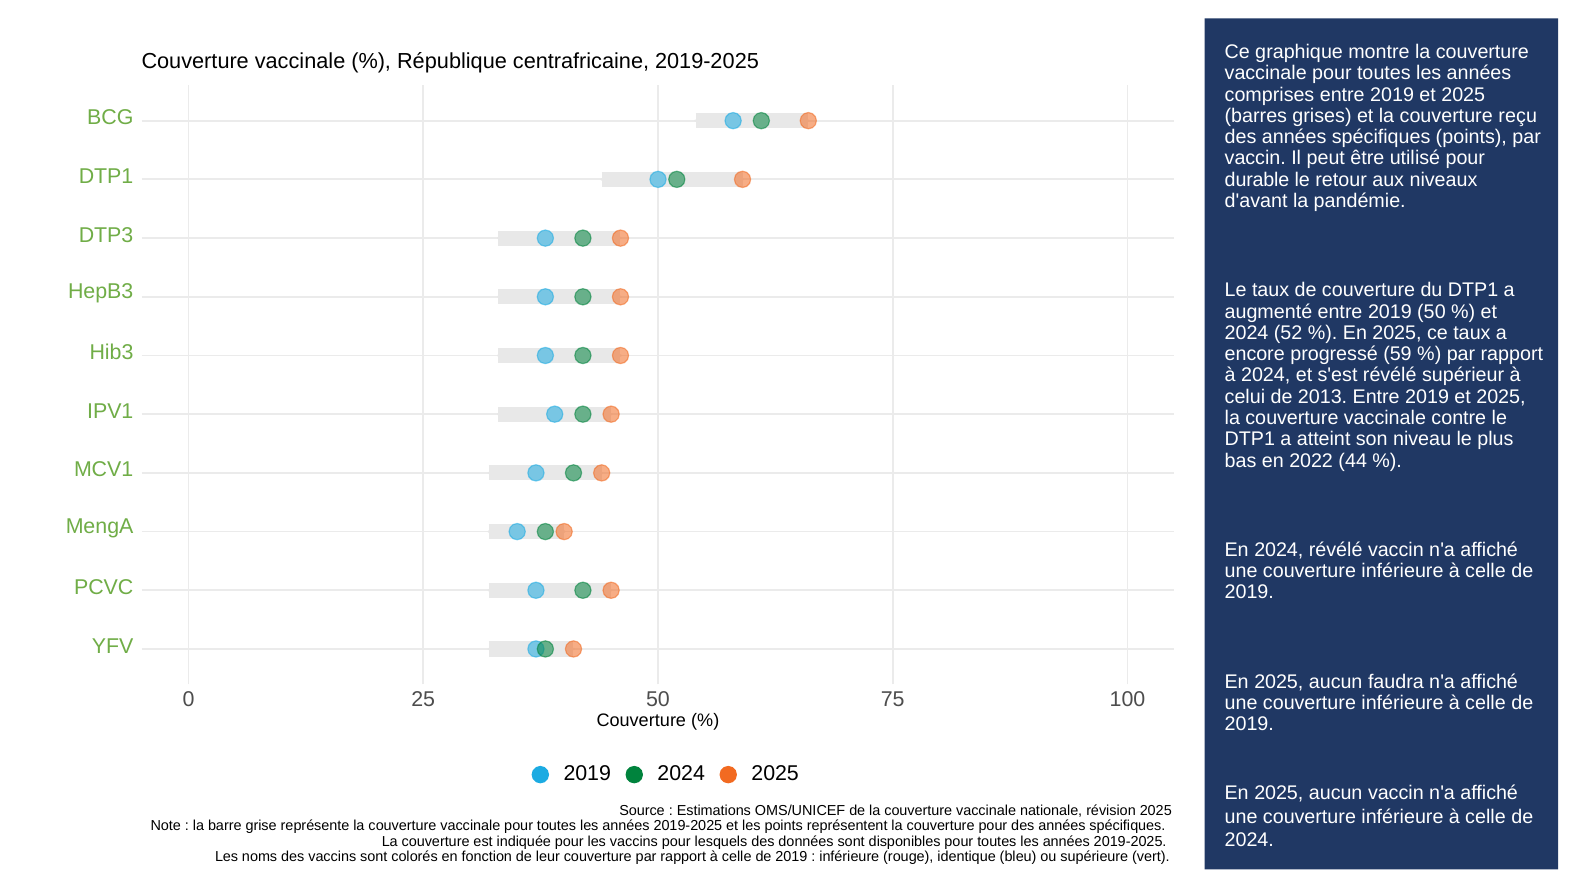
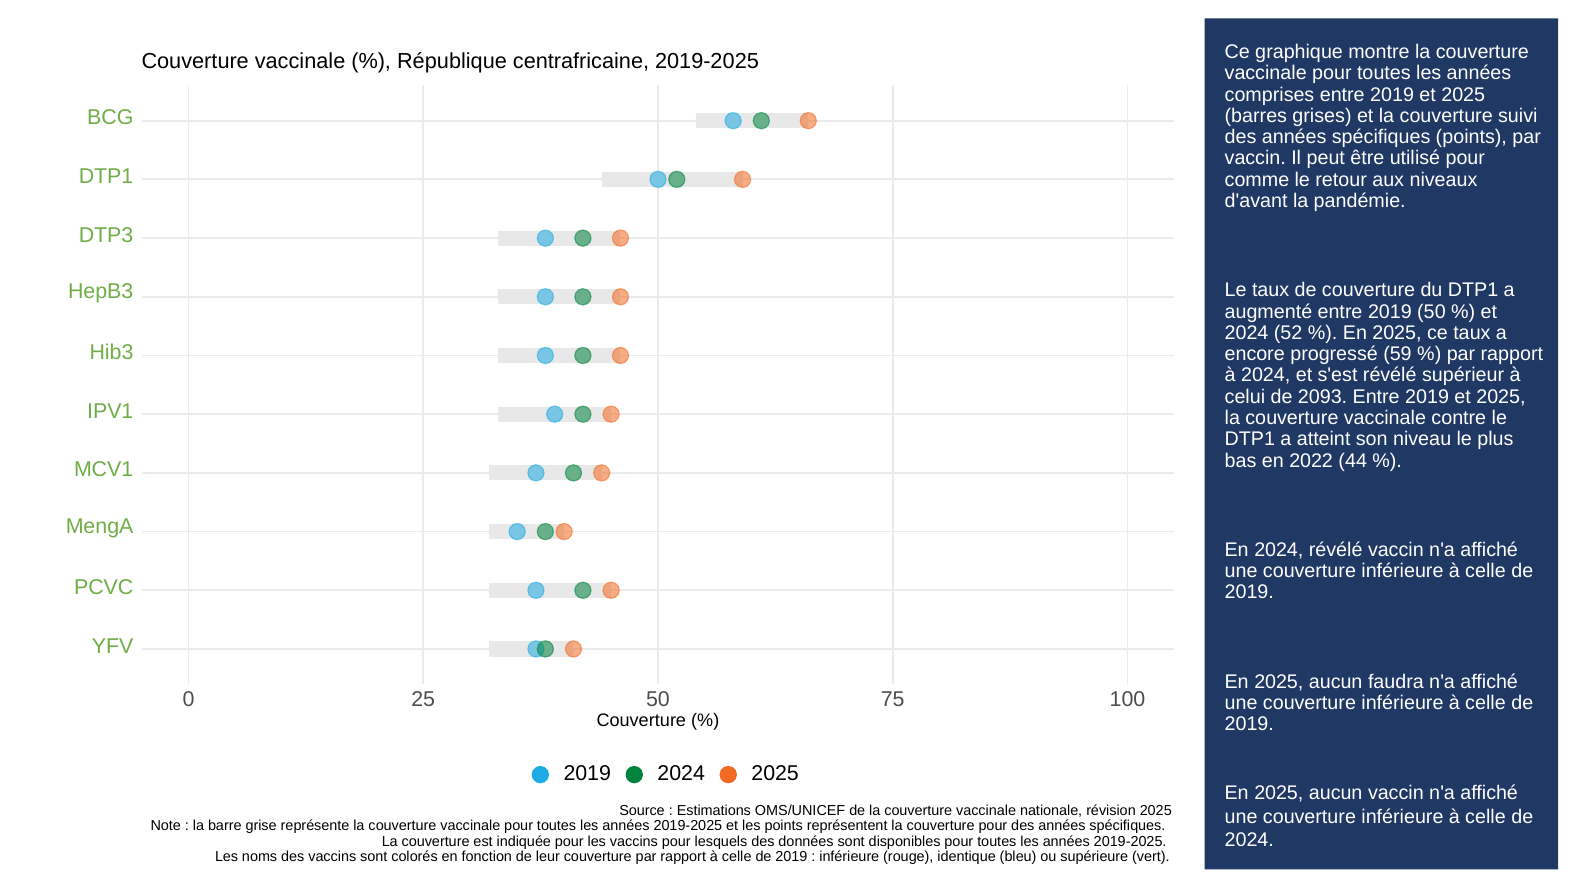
reçu: reçu -> suivi (1518, 116)
durable: durable -> comme (1257, 180)
2013: 2013 -> 2093 (1323, 397)
